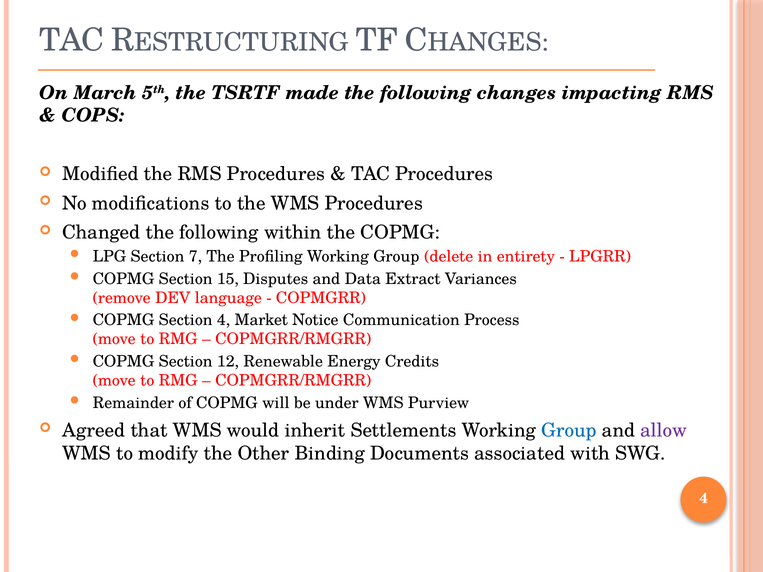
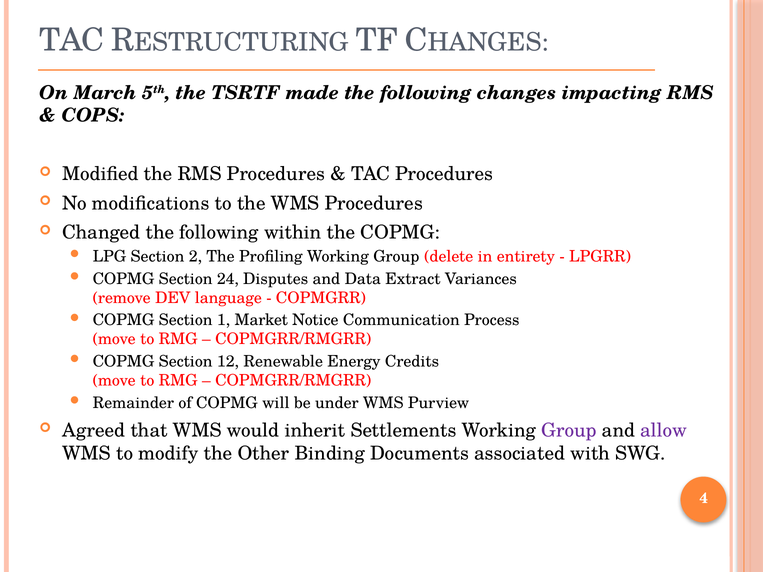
7: 7 -> 2 (195, 257)
15: 15 -> 24 (228, 279)
Section 4: 4 -> 1 (224, 320)
Group colour: blue -> purple (569, 431)
